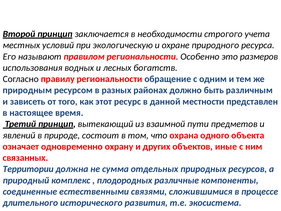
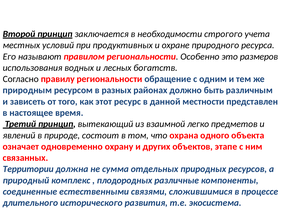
экологическую: экологическую -> продуктивных (123, 45)
пути: пути -> легко (198, 124)
иные: иные -> этапе (226, 146)
